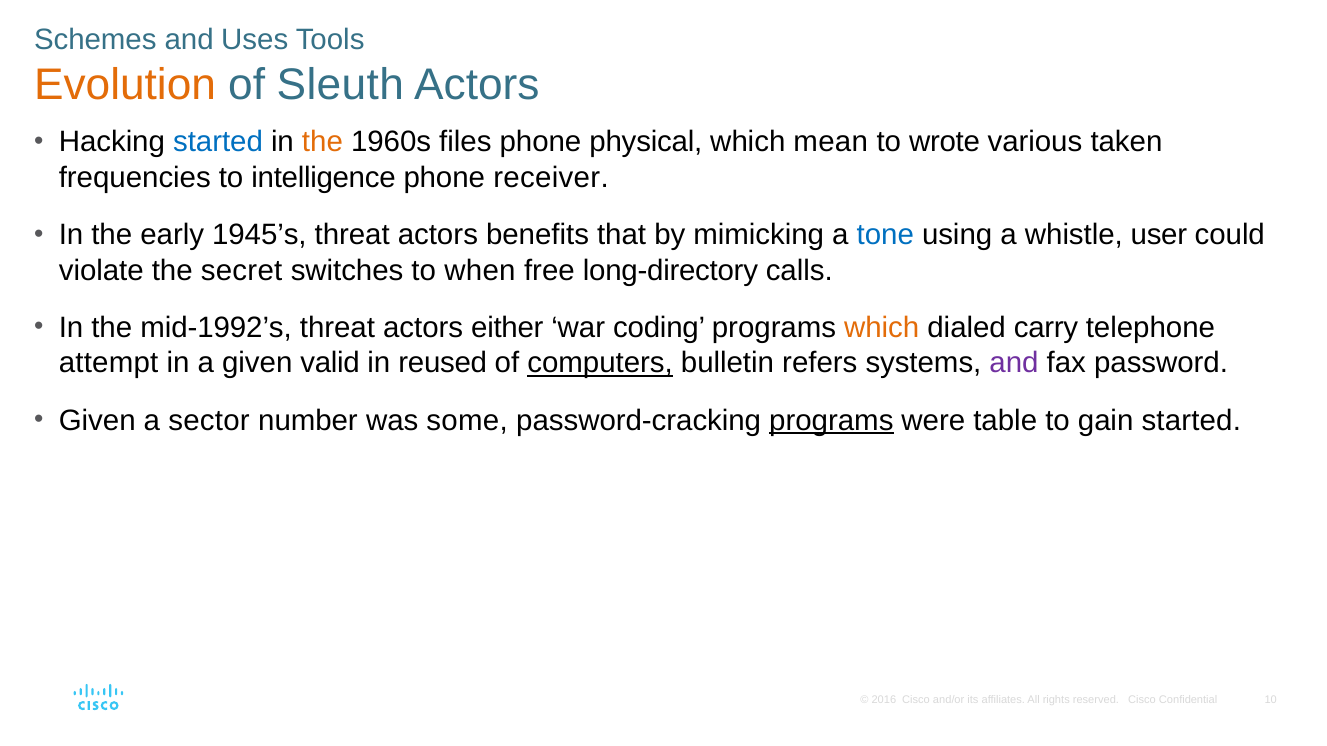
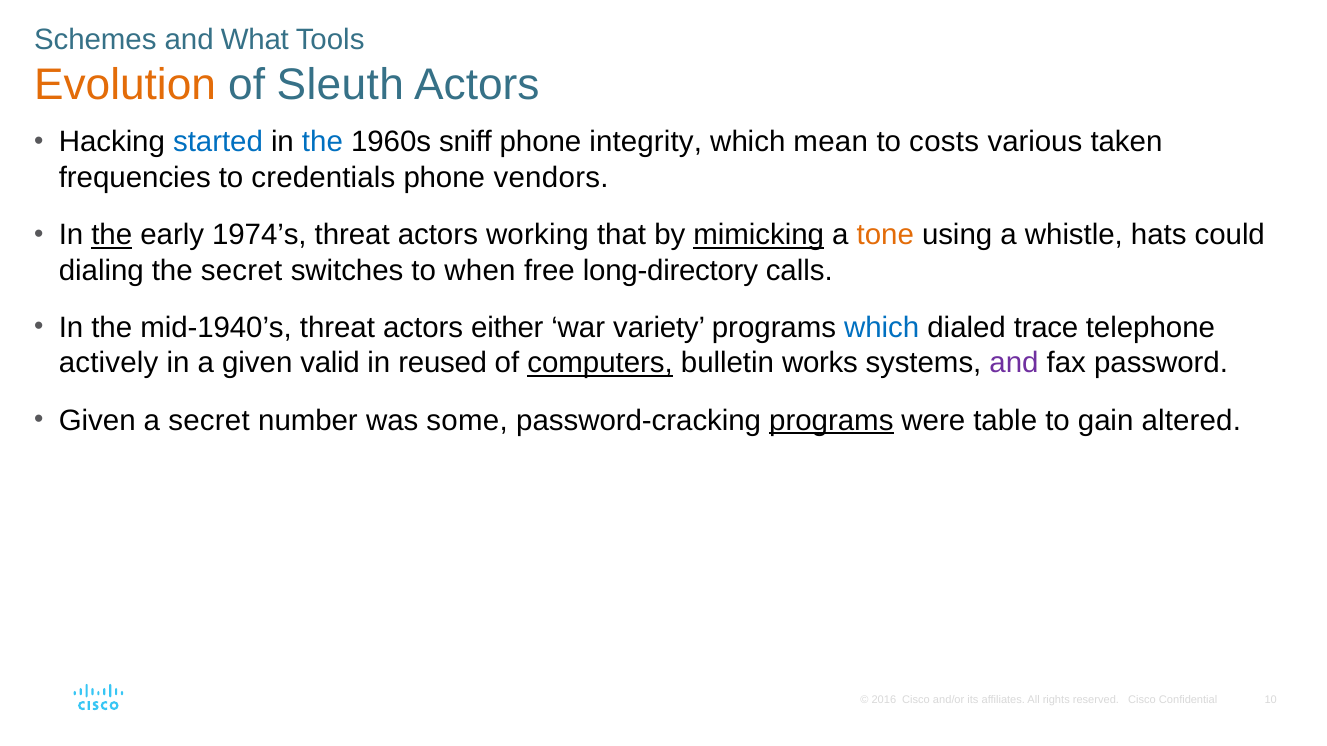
Uses: Uses -> What (255, 40)
the colour: orange -> blue (322, 142)
files: files -> sniff (465, 142)
physical: physical -> integrity (646, 142)
wrote: wrote -> costs (944, 142)
intelligence: intelligence -> credentials (323, 178)
receiver: receiver -> vendors (551, 178)
the underline: none -> present (112, 235)
1945’s: 1945’s -> 1974’s (259, 235)
benefits: benefits -> working (537, 235)
mimicking underline: none -> present (759, 235)
tone colour: blue -> orange (885, 235)
user: user -> hats (1159, 235)
violate: violate -> dialing (101, 271)
mid-1992’s: mid-1992’s -> mid-1940’s (216, 328)
coding: coding -> variety (659, 328)
which colour: orange -> blue (882, 328)
carry: carry -> trace (1046, 328)
attempt: attempt -> actively (109, 363)
refers: refers -> works (820, 363)
a sector: sector -> secret (209, 421)
gain started: started -> altered (1191, 421)
